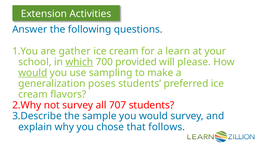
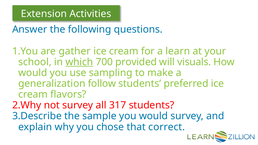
please: please -> visuals (194, 62)
would underline: present -> none (33, 73)
poses: poses -> follow (102, 84)
707: 707 -> 317 (118, 105)
follows: follows -> correct (167, 127)
